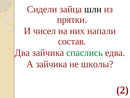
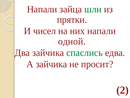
Сидели: Сидели -> Напали (42, 9)
шли colour: black -> green (93, 9)
состав: состав -> одной (72, 41)
школы: школы -> просит (97, 64)
